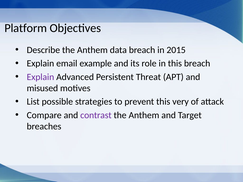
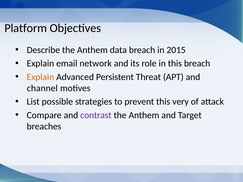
example: example -> network (96, 64)
Explain colour: purple -> orange (40, 77)
misused: misused -> channel (42, 88)
